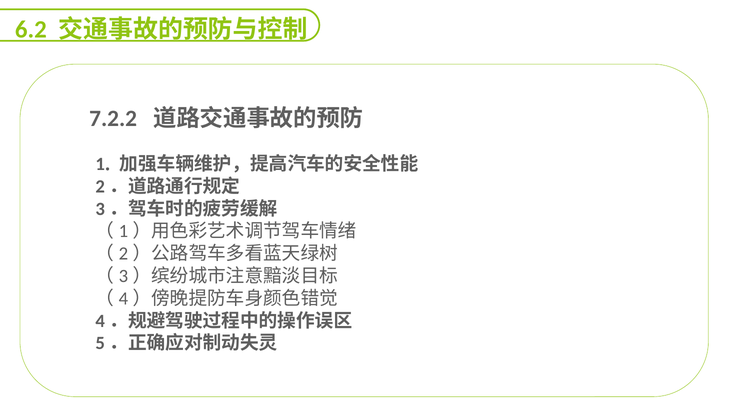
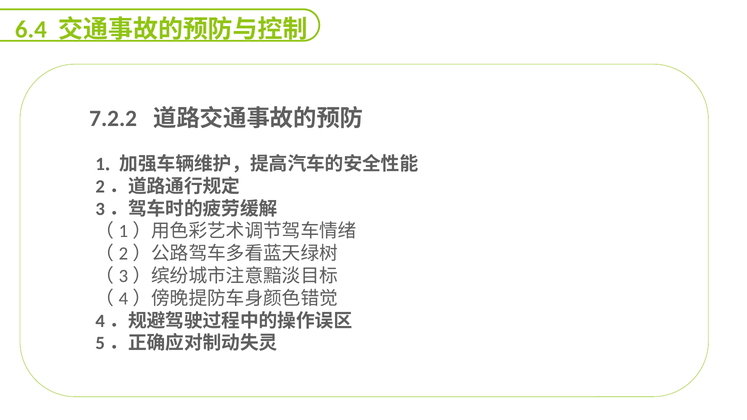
6.2: 6.2 -> 6.4 (31, 29)
